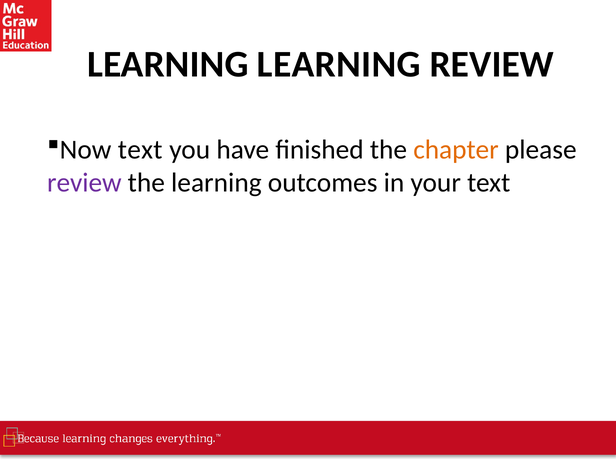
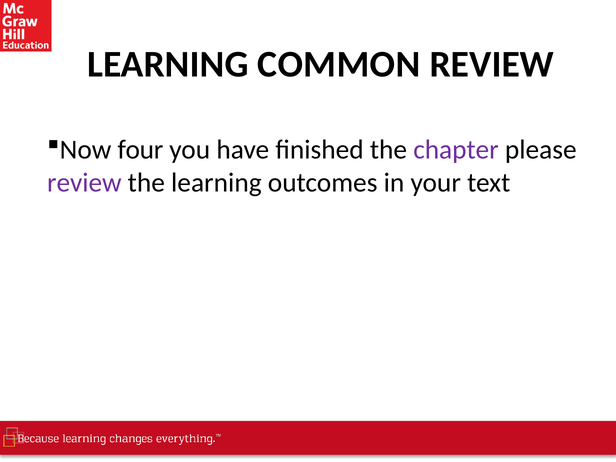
LEARNING LEARNING: LEARNING -> COMMON (339, 64)
Now text: text -> four (140, 150)
chapter colour: orange -> purple (456, 150)
